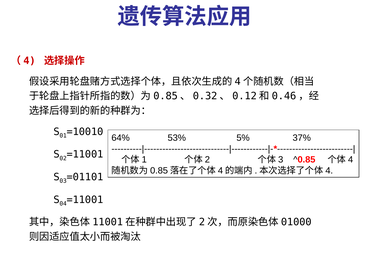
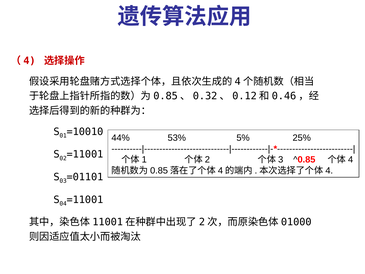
64%: 64% -> 44% (121, 138)
37%: 37% -> 25% (302, 138)
